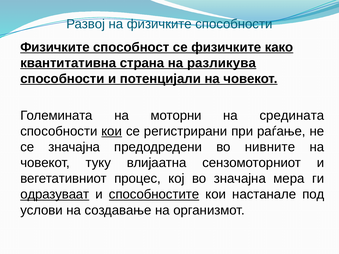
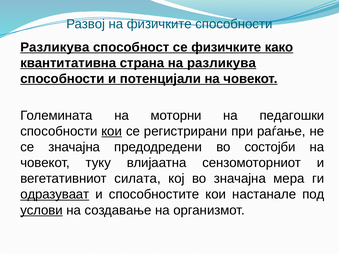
Физичките: Физичките -> Разликува (55, 47)
средината: средината -> педагошки (292, 116)
нивните: нивните -> состојби (270, 147)
процес: процес -> силата (138, 179)
способностите underline: present -> none (154, 195)
услови underline: none -> present (42, 210)
